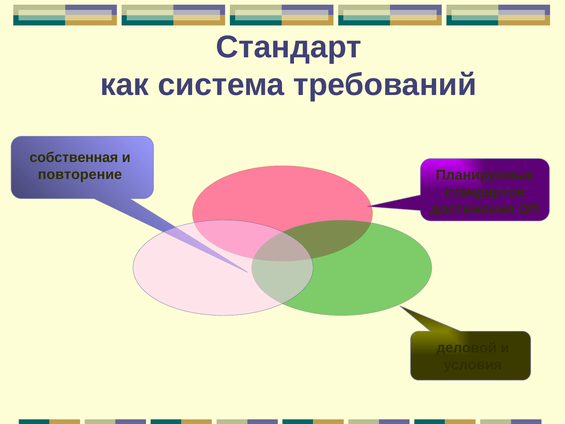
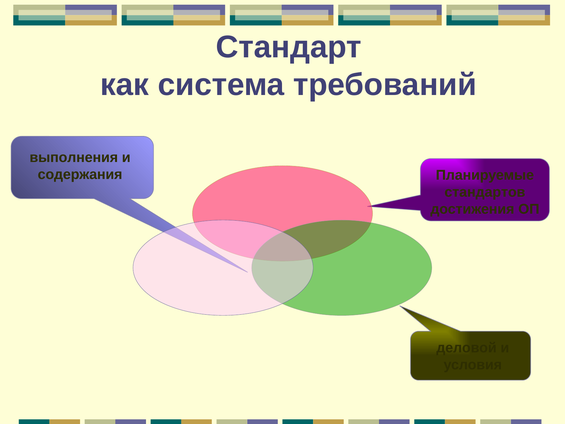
собственная: собственная -> выполнения (74, 157)
повторение: повторение -> содержания (80, 174)
